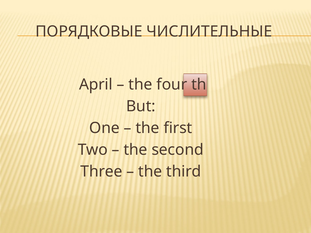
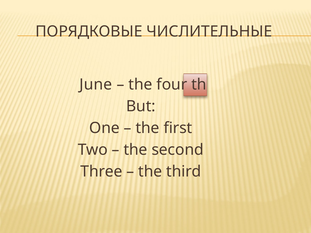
April: April -> June (96, 85)
